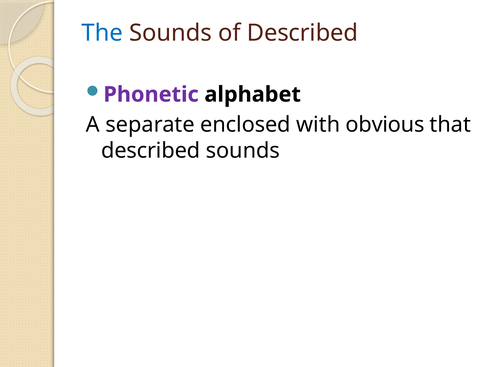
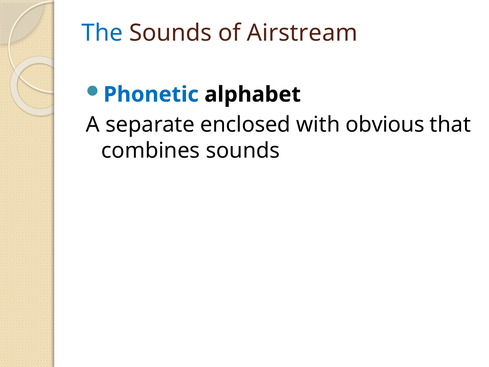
of Described: Described -> Airstream (302, 33)
Phonetic colour: purple -> blue (151, 94)
described: described -> combines (151, 151)
